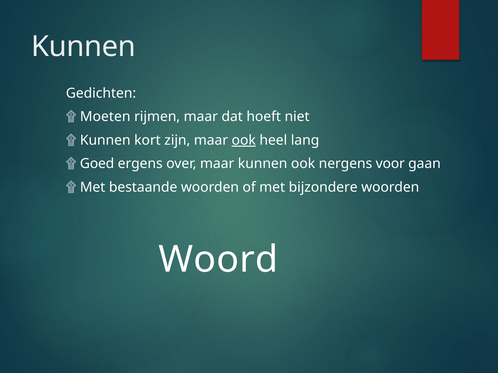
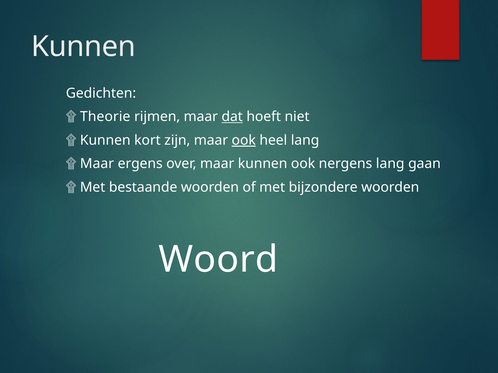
Moeten: Moeten -> Theorie (105, 117)
dat underline: none -> present (232, 117)
Goed: Goed -> Maar (97, 164)
nergens voor: voor -> lang (390, 164)
